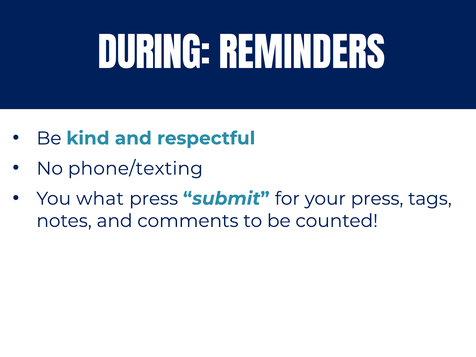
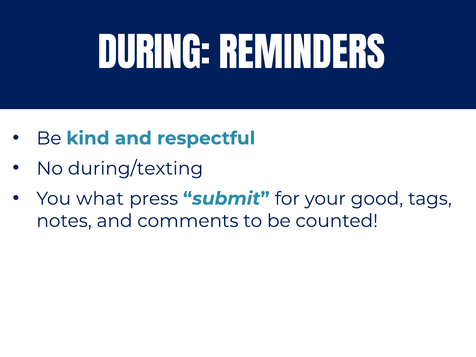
phone/texting: phone/texting -> during/texting (135, 168)
your press: press -> good (377, 199)
